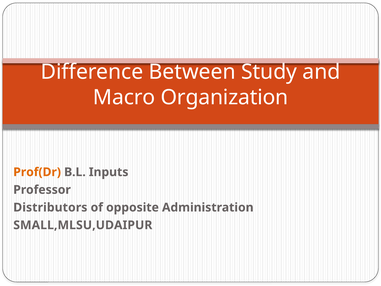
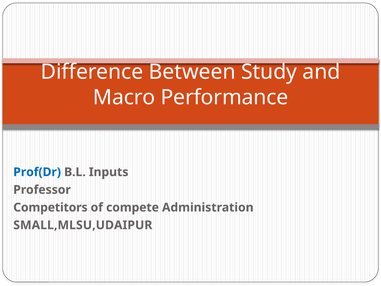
Organization: Organization -> Performance (224, 97)
Prof(Dr colour: orange -> blue (37, 172)
Distributors: Distributors -> Competitors (50, 207)
opposite: opposite -> compete (133, 207)
